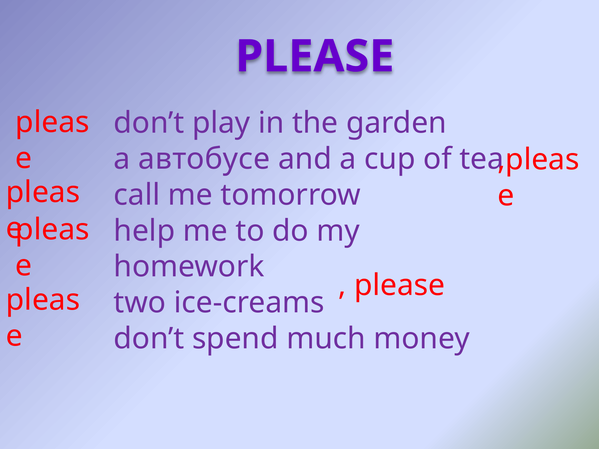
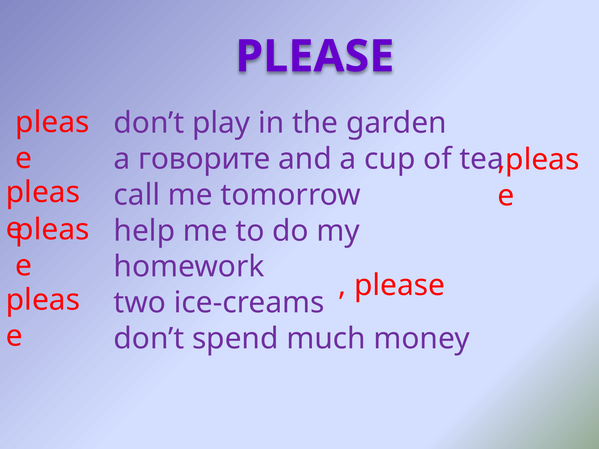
автобусе: автобусе -> говорите (204, 159)
